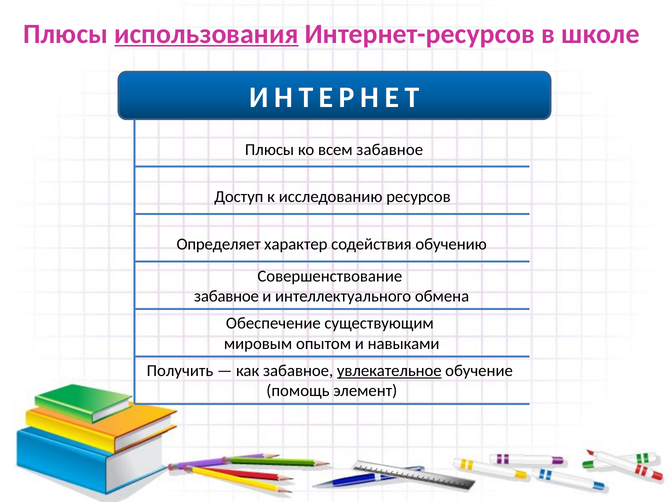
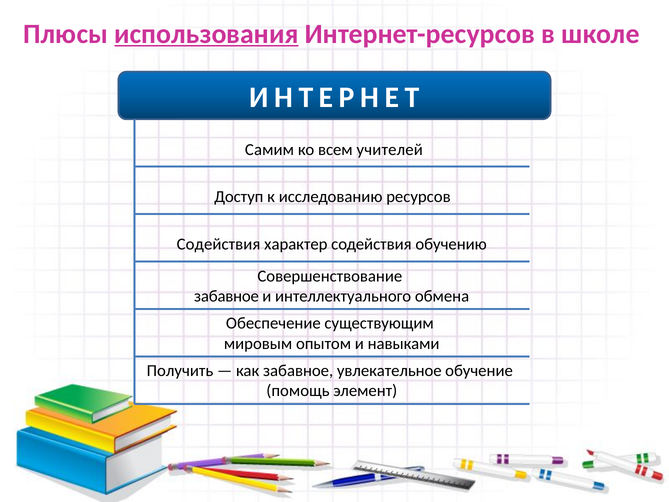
Плюсы: Плюсы -> Самим (269, 149)
всем забавное: забавное -> учителей (390, 149)
Определяет: Определяет -> Содействия (219, 244)
увлекательное underline: present -> none (389, 371)
